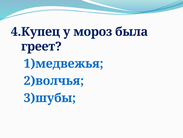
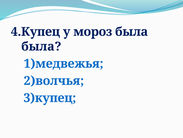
греет: греет -> была (41, 46)
3)шубы: 3)шубы -> 3)купец (50, 97)
